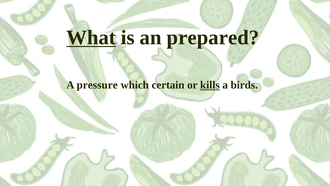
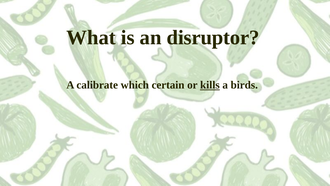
What underline: present -> none (91, 38)
prepared: prepared -> disruptor (213, 38)
pressure: pressure -> calibrate (97, 85)
